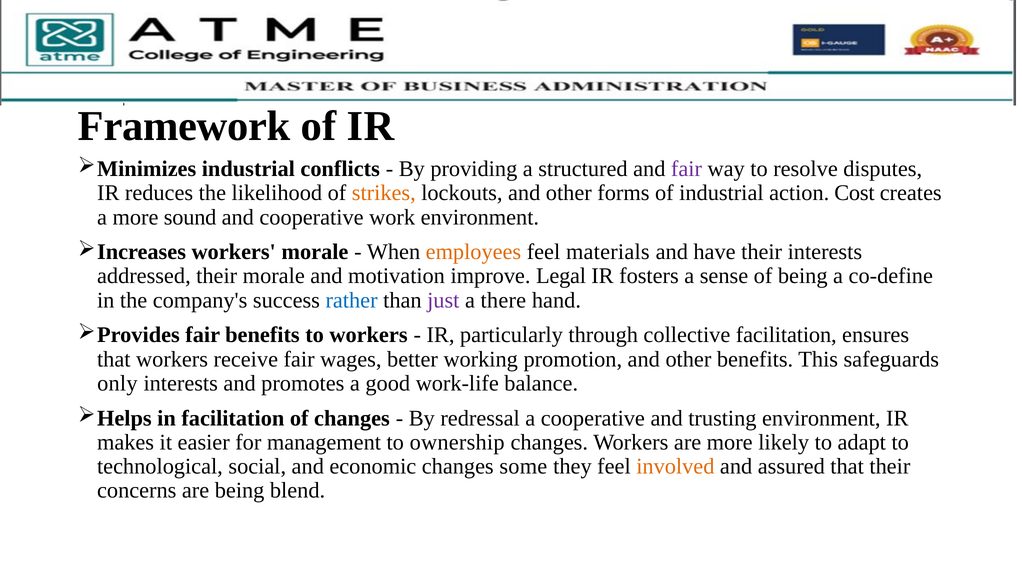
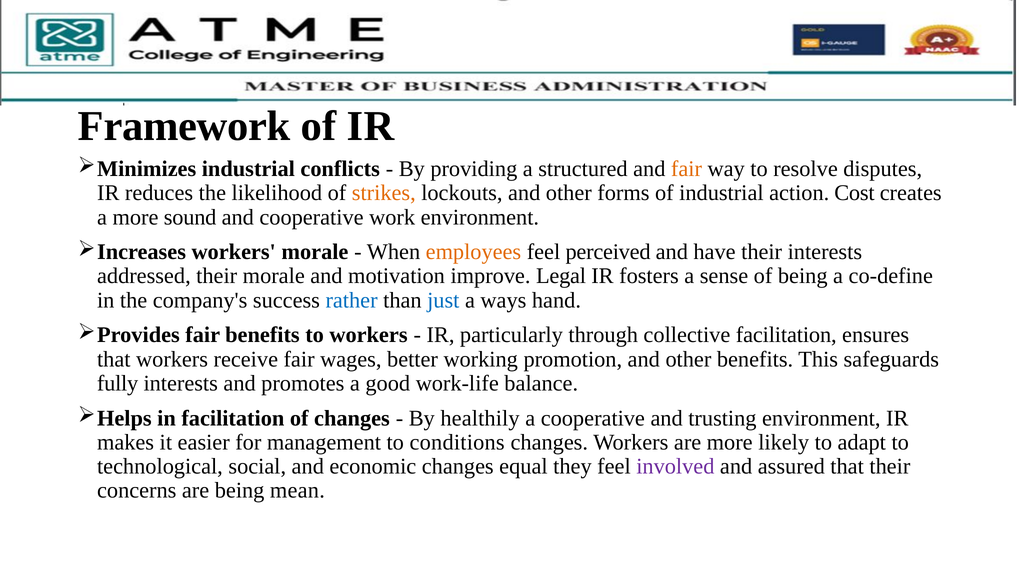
fair colour: purple -> orange (686, 169)
materials: materials -> perceived (608, 252)
just colour: purple -> blue (443, 300)
there: there -> ways (503, 300)
only: only -> fully (118, 383)
redressal: redressal -> healthily (480, 418)
ownership: ownership -> conditions (457, 442)
some: some -> equal (523, 466)
involved colour: orange -> purple (675, 466)
blend: blend -> mean (297, 490)
